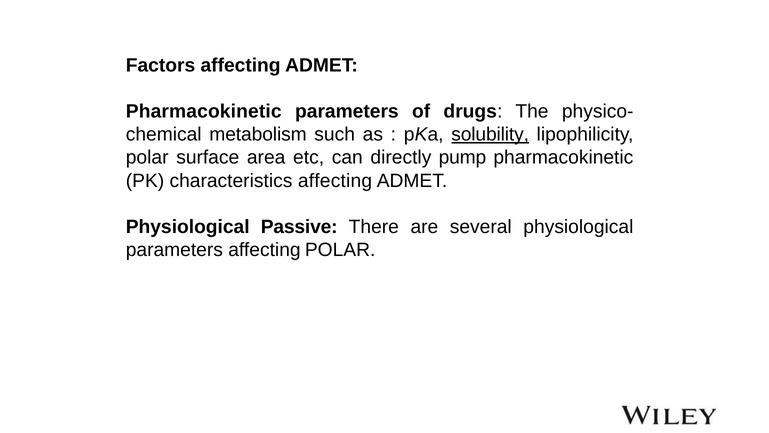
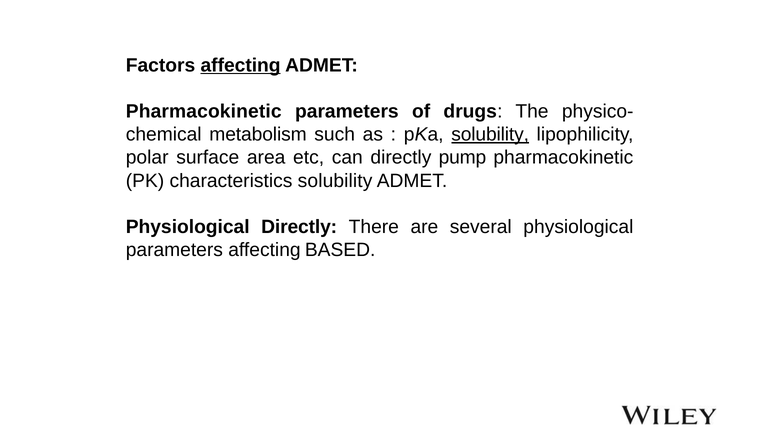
affecting underline: none -> present (241, 65)
characteristics affecting: affecting -> solubility (335, 181)
Physiological Passive: Passive -> Directly (299, 227)
affecting POLAR: POLAR -> BASED (340, 250)
